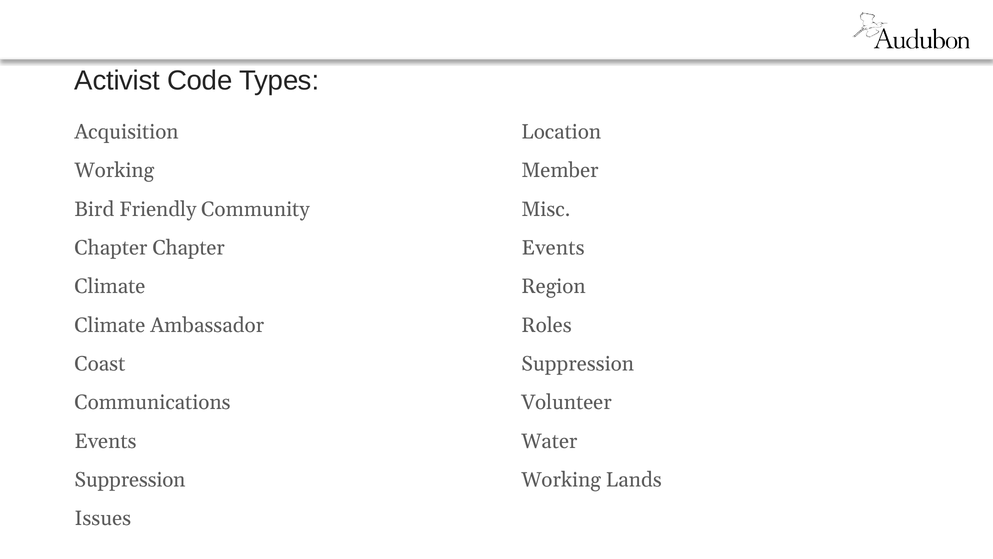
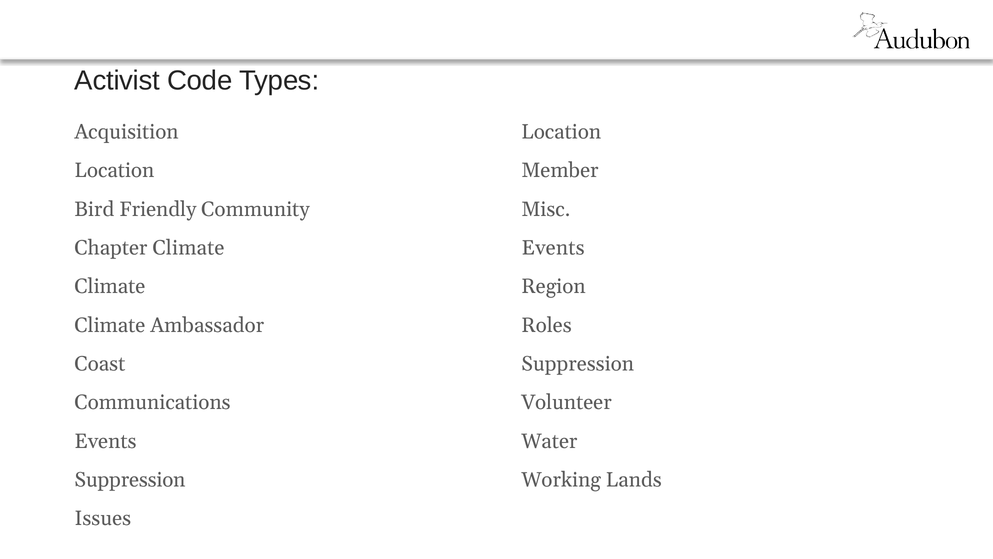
Working: Working -> Location (114, 170)
Chapter Chapter: Chapter -> Climate (189, 248)
